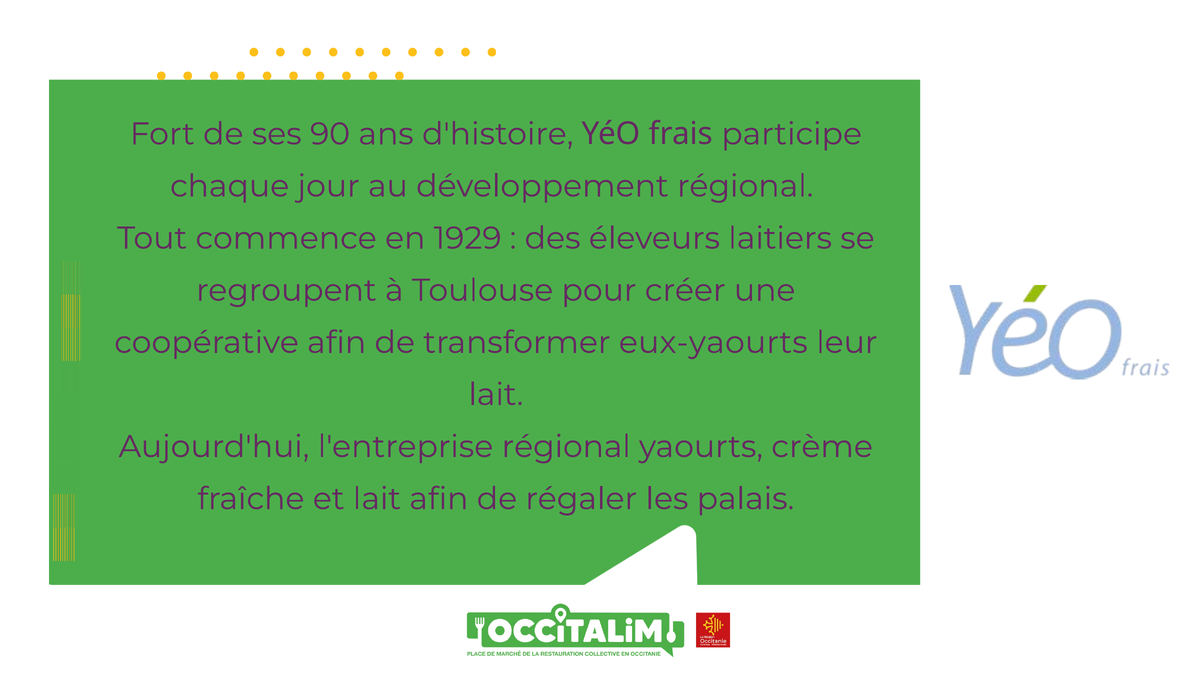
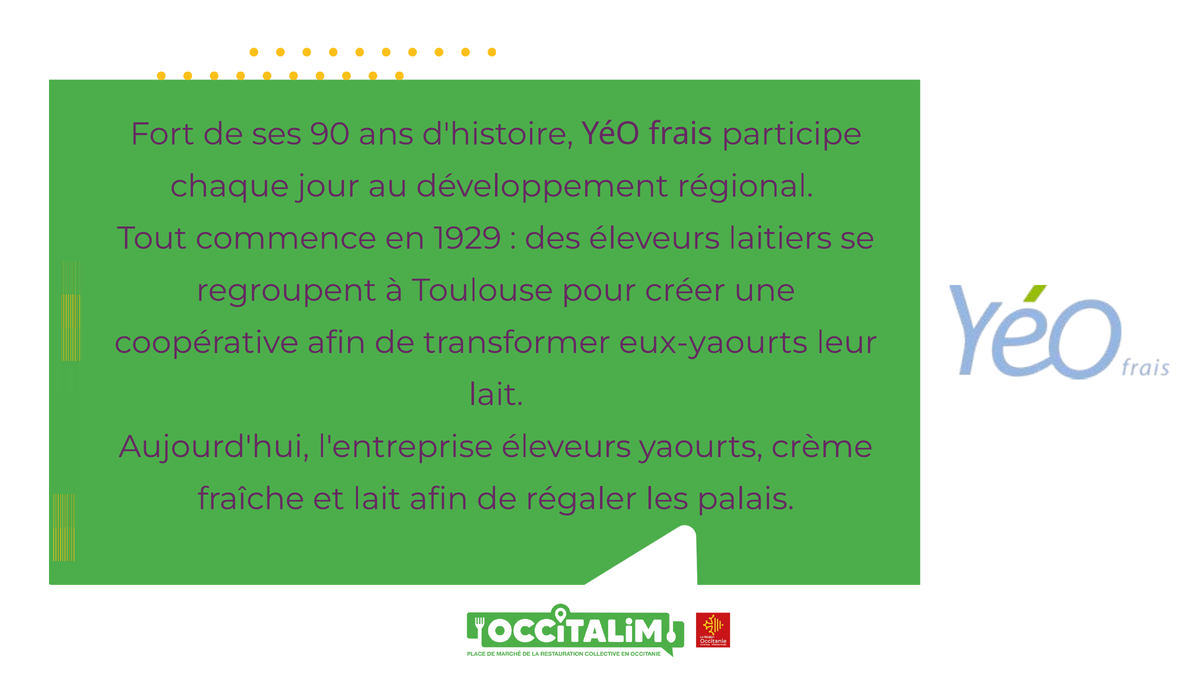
l'entreprise régional: régional -> éleveurs (566, 447)
